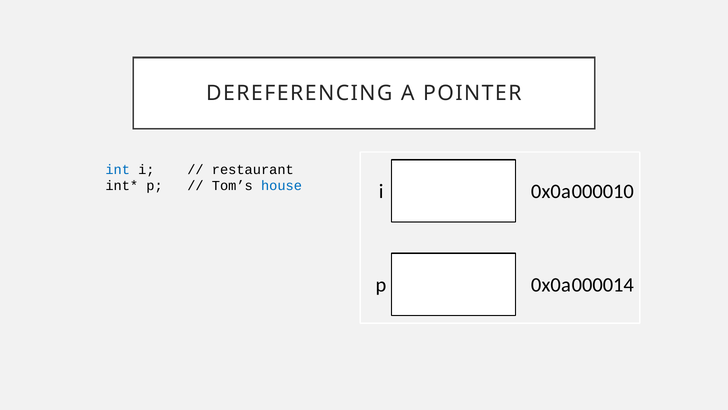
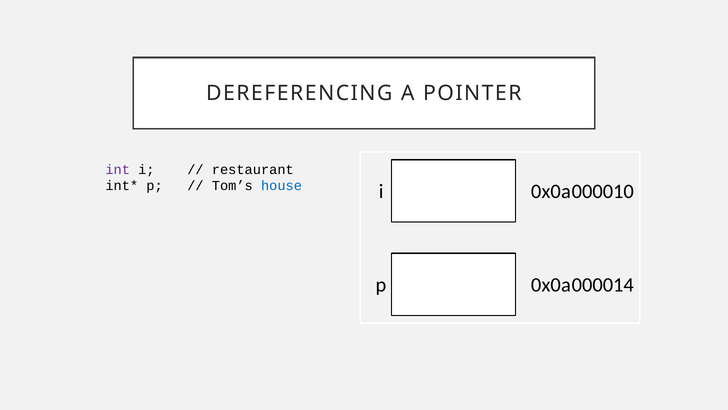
int colour: blue -> purple (118, 169)
